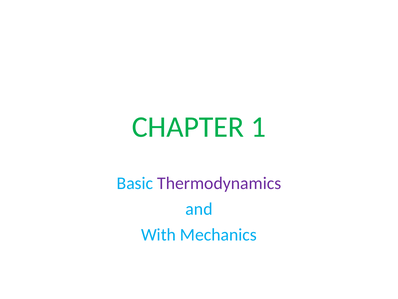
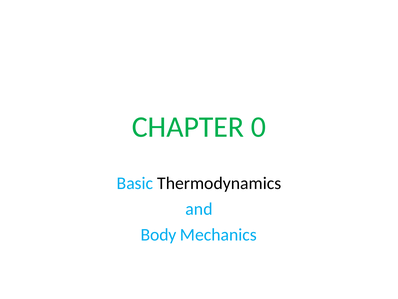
1: 1 -> 0 (258, 127)
Thermodynamics colour: purple -> black (219, 183)
With: With -> Body (159, 234)
